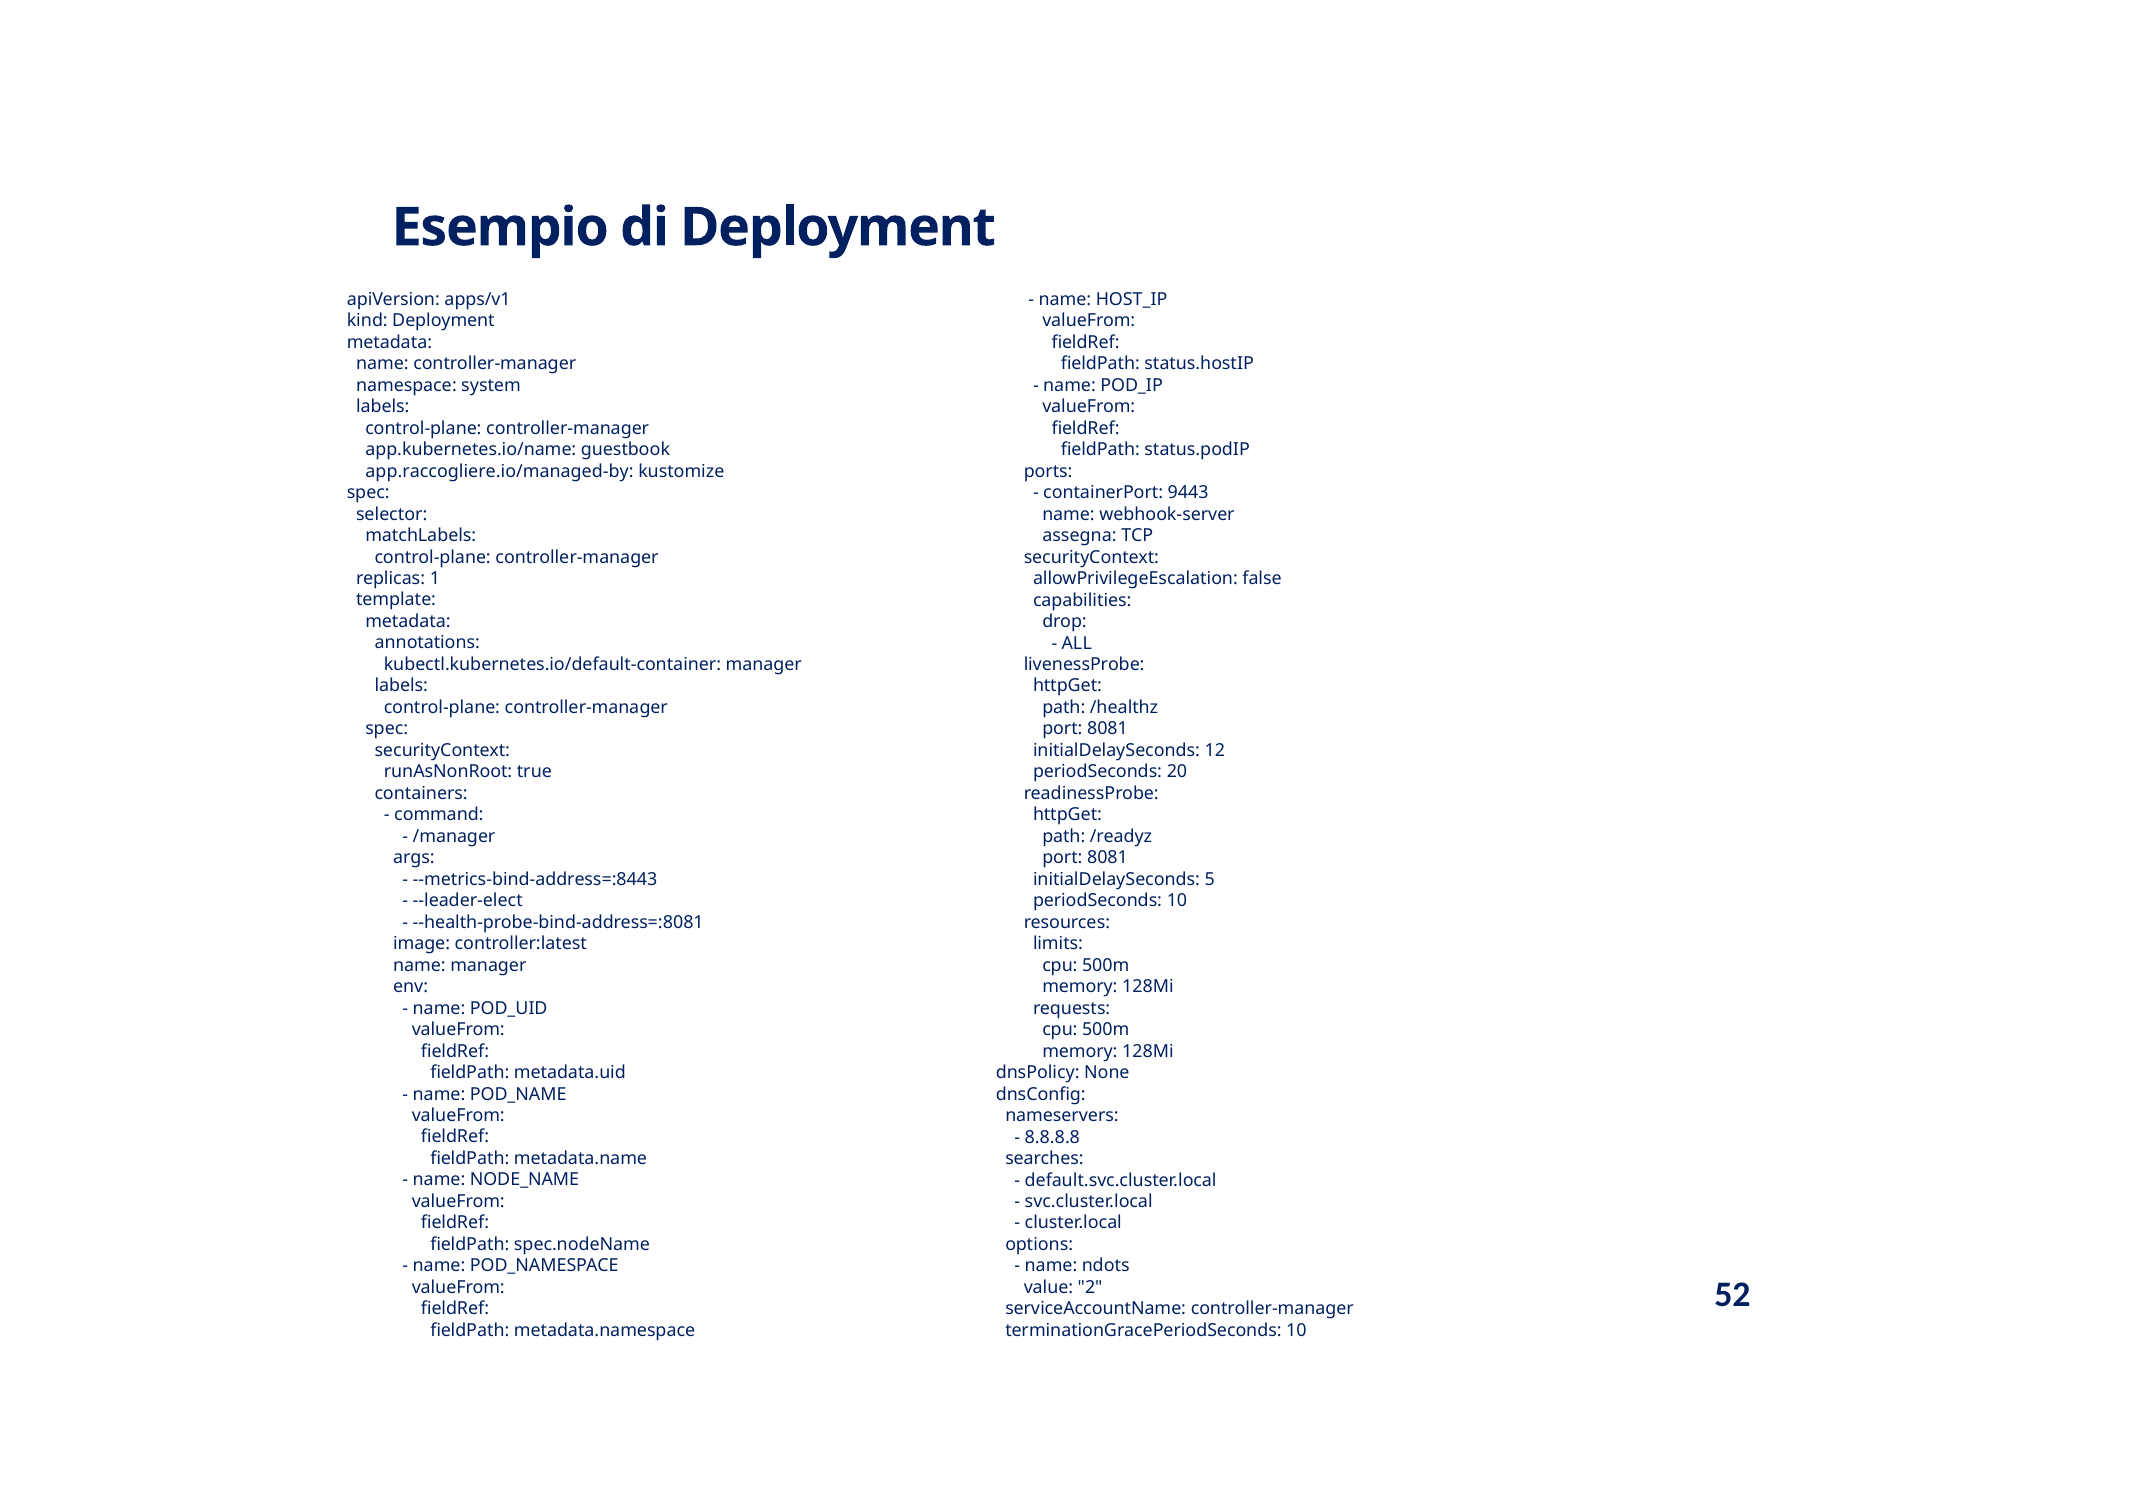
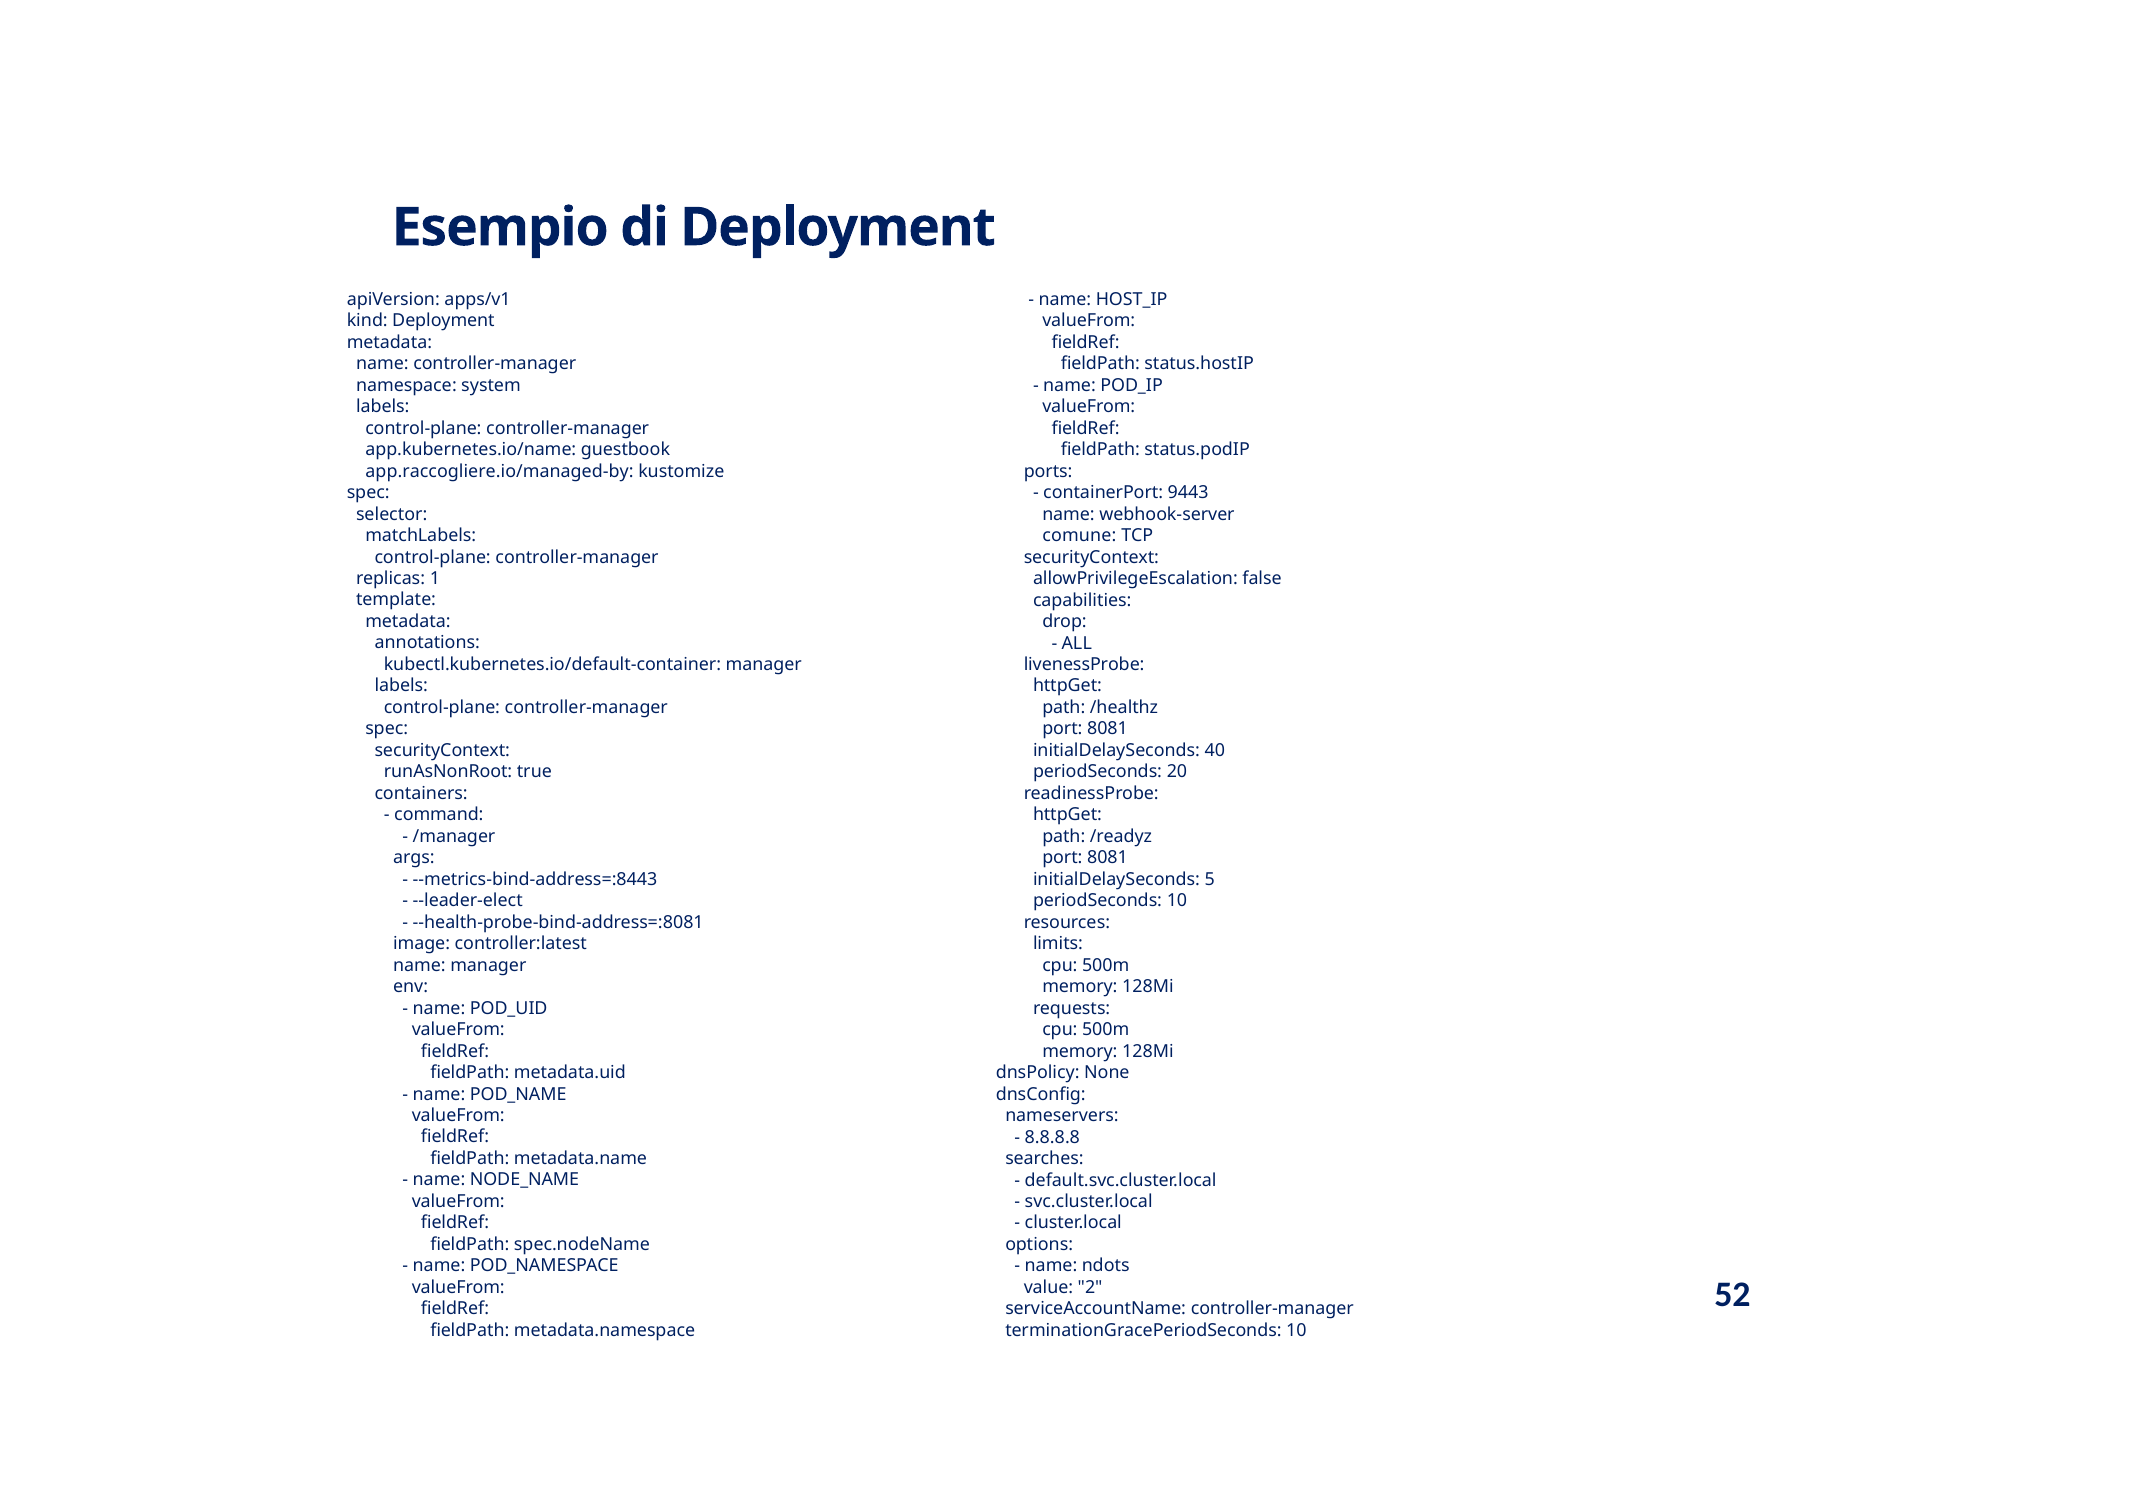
assegna: assegna -> comune (1079, 536)
12: 12 -> 40 (1215, 751)
